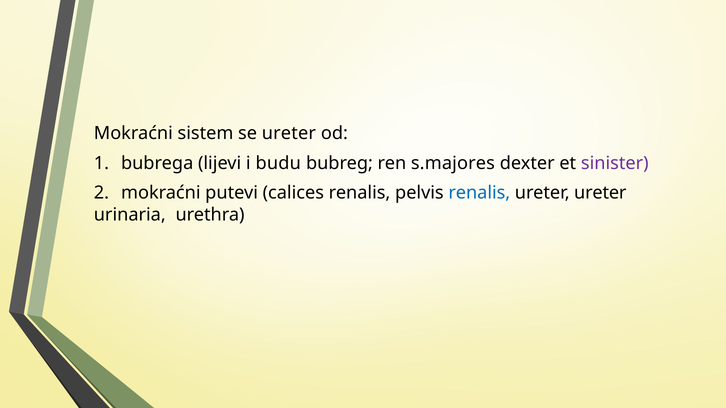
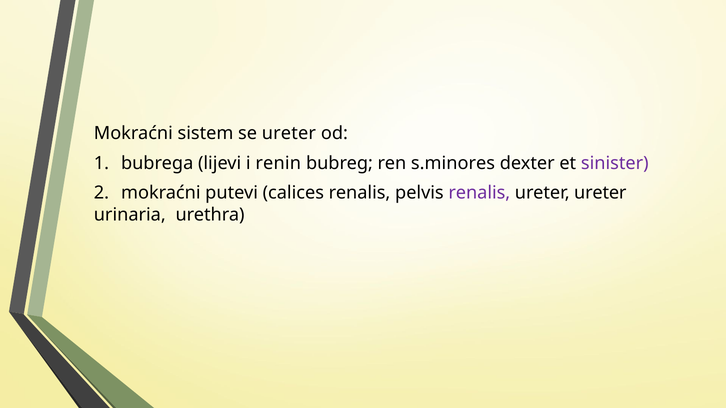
budu: budu -> renin (278, 163)
s.majores: s.majores -> s.minores (453, 163)
renalis colour: blue -> purple (479, 193)
